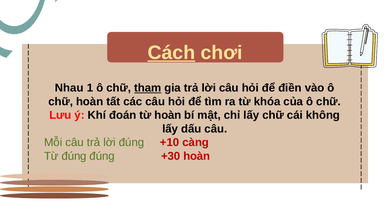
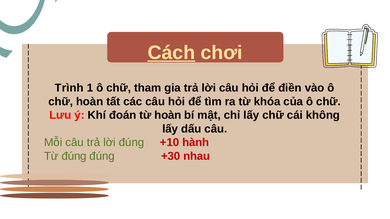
Nhau: Nhau -> Trình (69, 88)
tham underline: present -> none (148, 88)
càng: càng -> hành (196, 143)
+30 hoàn: hoàn -> nhau (197, 156)
